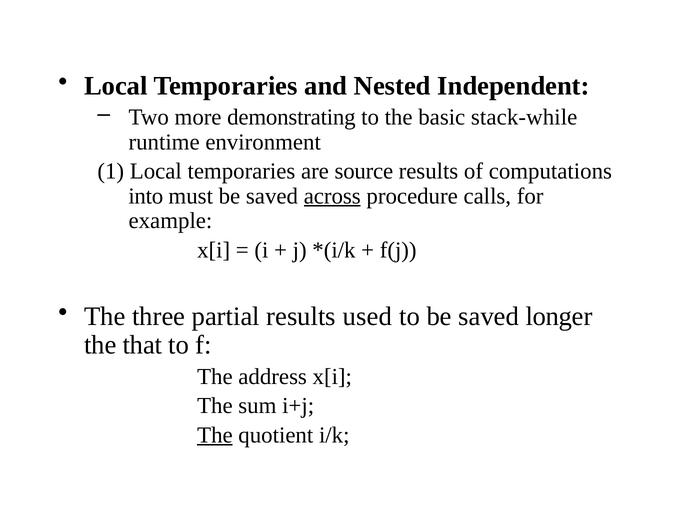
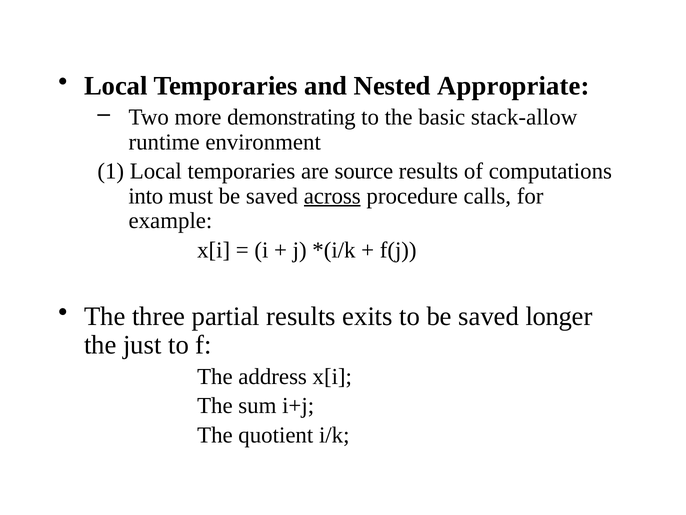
Independent: Independent -> Appropriate (513, 86)
stack-while: stack-while -> stack-allow (524, 117)
used: used -> exits (368, 316)
that: that -> just (142, 345)
The underline: present -> none (215, 435)
